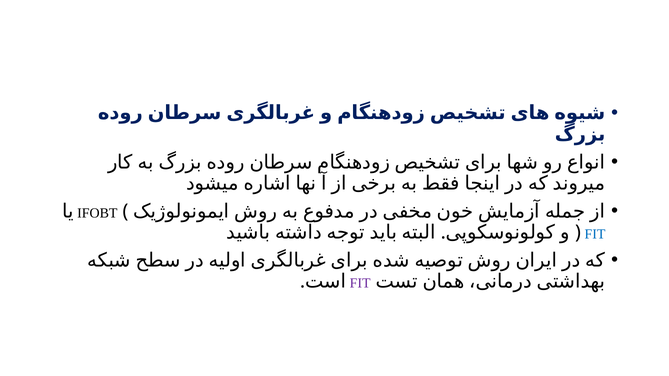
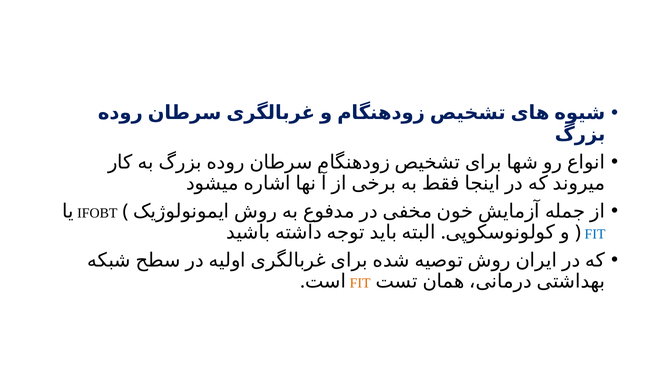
FIT colour: purple -> orange (360, 283)
